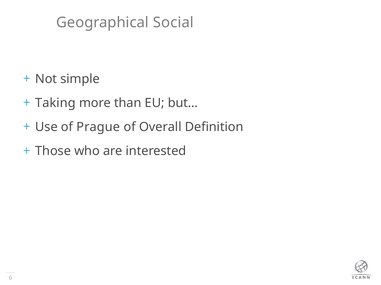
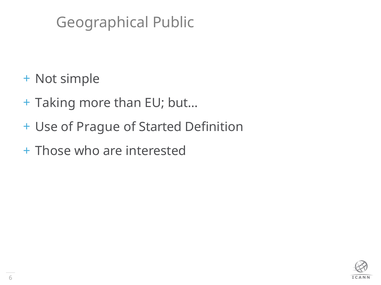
Social: Social -> Public (173, 22)
Overall: Overall -> Started (160, 127)
